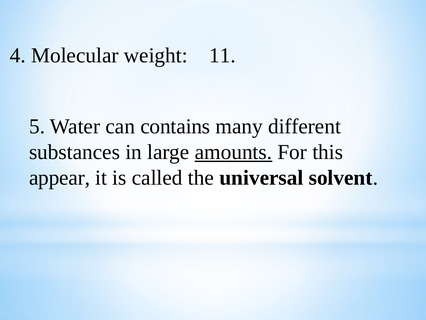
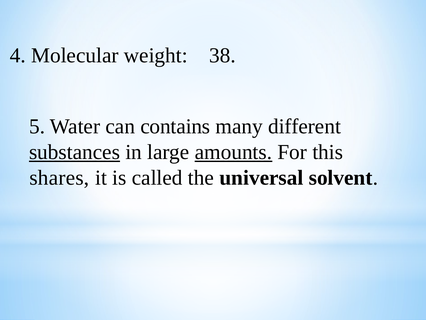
11: 11 -> 38 (222, 55)
substances underline: none -> present (75, 152)
appear: appear -> shares (59, 178)
